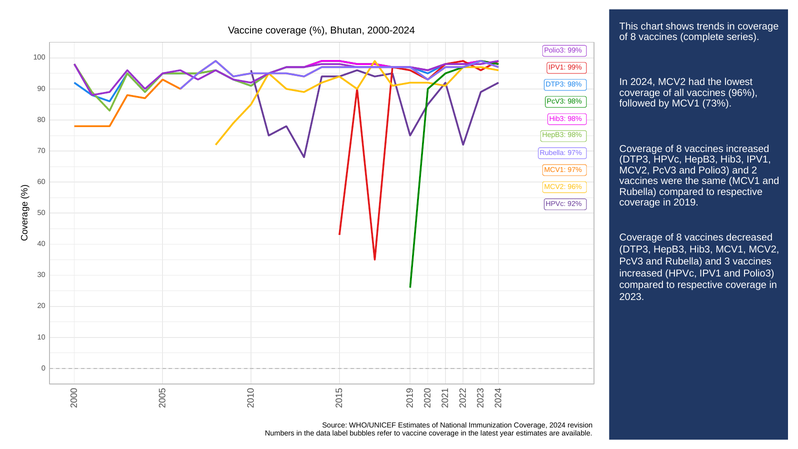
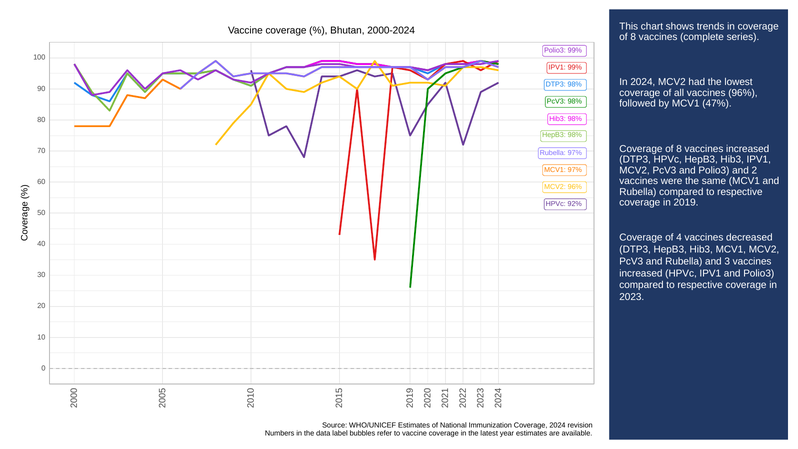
73%: 73% -> 47% (717, 104)
8: 8 -> 4 (679, 237)
